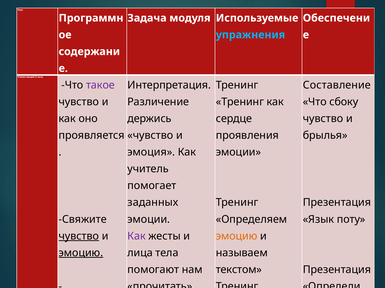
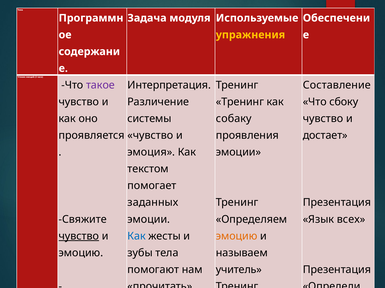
упражнения colour: light blue -> yellow (250, 35)
держись: держись -> системы (149, 119)
сердце: сердце -> собаку (234, 119)
брылья: брылья -> достает (325, 136)
учитель: учитель -> текстом (148, 169)
поту: поту -> всех (351, 220)
Как colour: purple -> blue (137, 237)
эмоцию underline: present -> none (81, 253)
лица: лица -> зубы (140, 253)
текстом: текстом -> учитель (239, 270)
